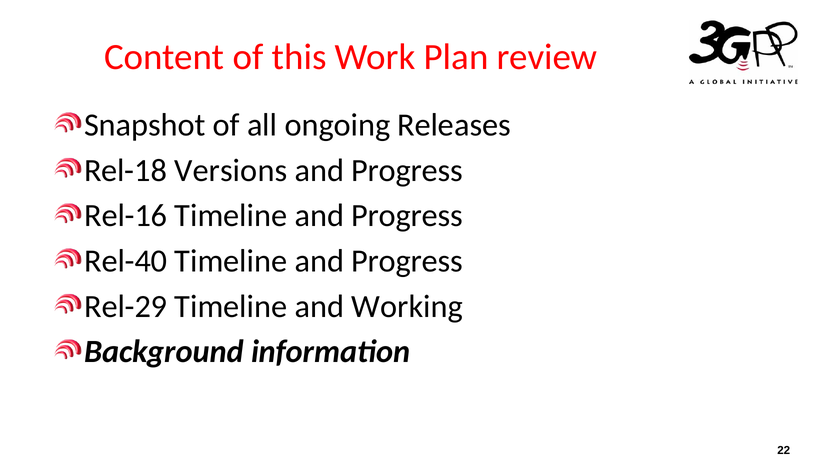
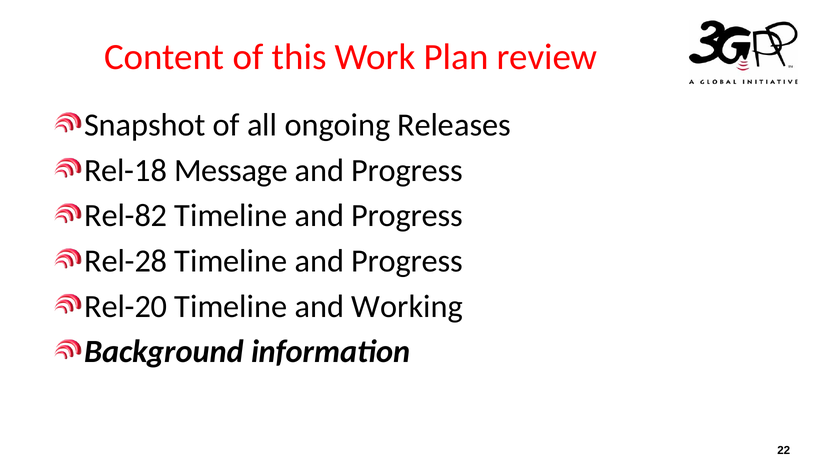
Versions: Versions -> Message (231, 170)
Rel-16: Rel-16 -> Rel-82 (126, 216)
Rel-40: Rel-40 -> Rel-28 (126, 261)
Rel-29: Rel-29 -> Rel-20 (126, 306)
